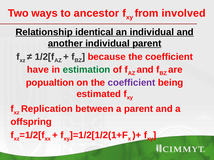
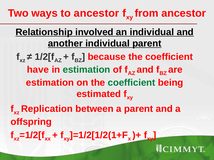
from involved: involved -> ancestor (184, 13)
identical: identical -> involved (94, 32)
popualtion: popualtion -> estimation (50, 83)
coefficient colour: purple -> green (132, 83)
